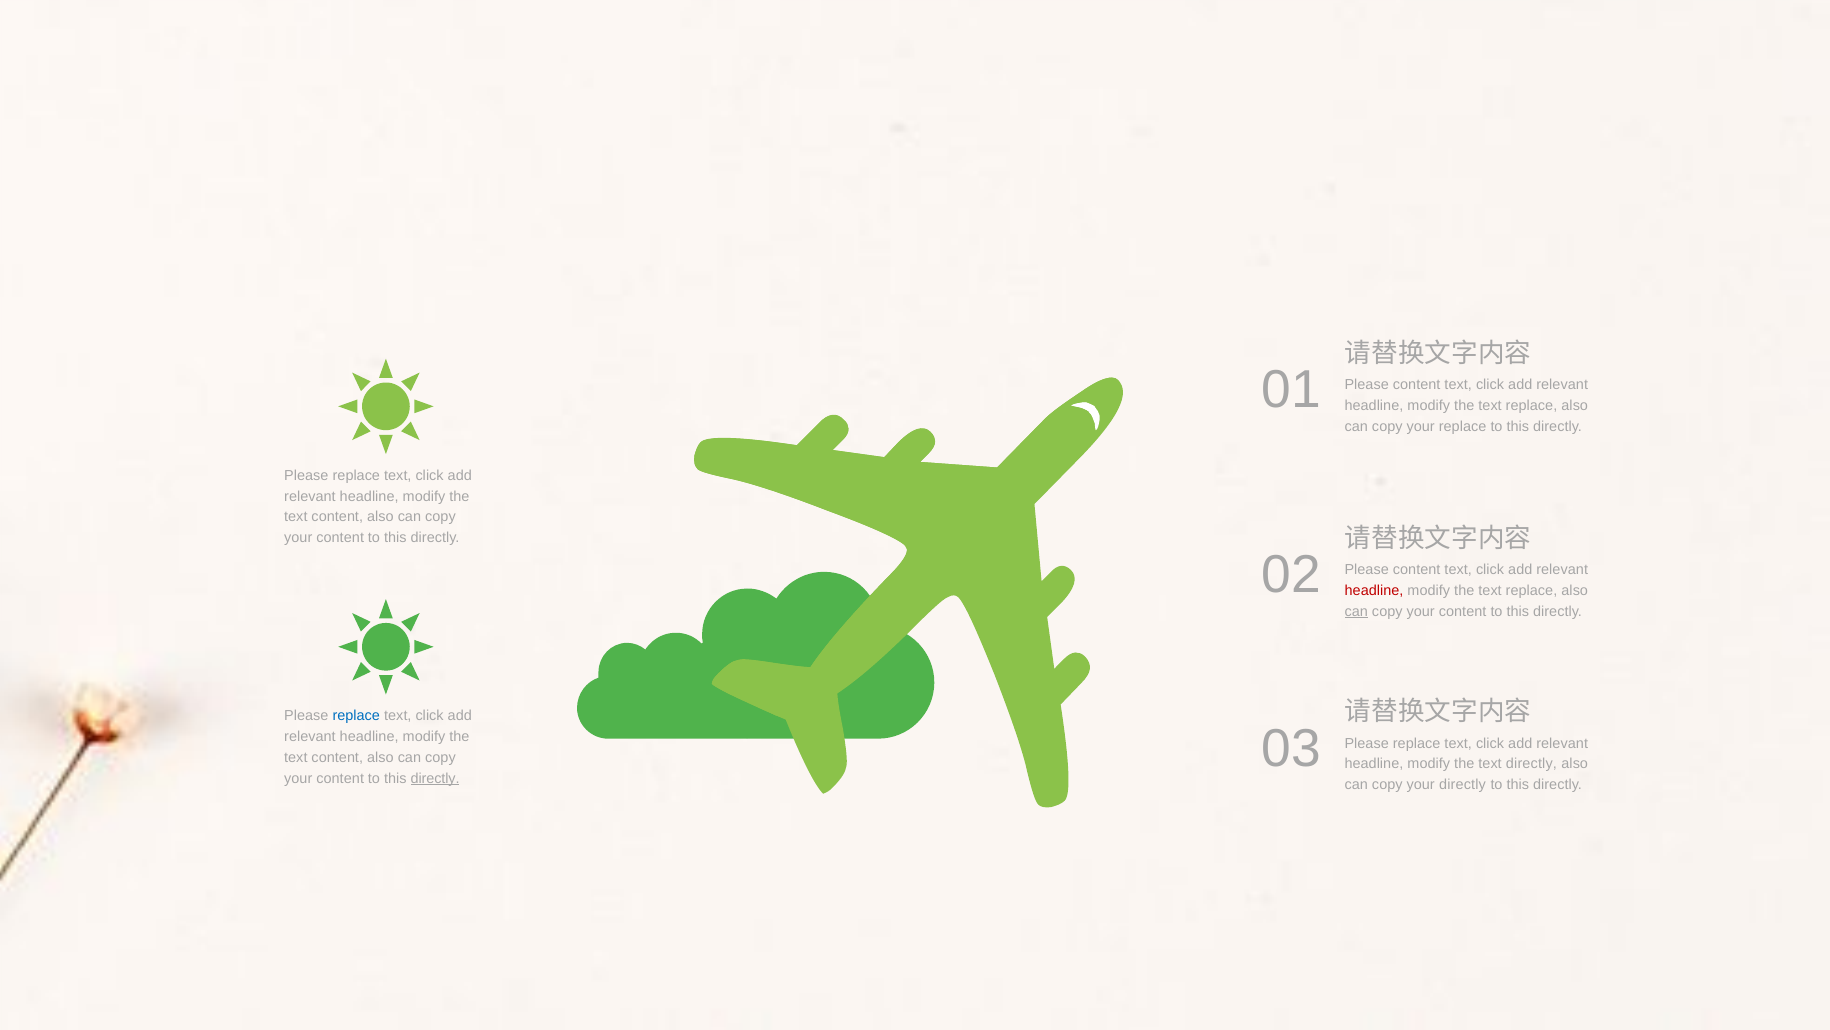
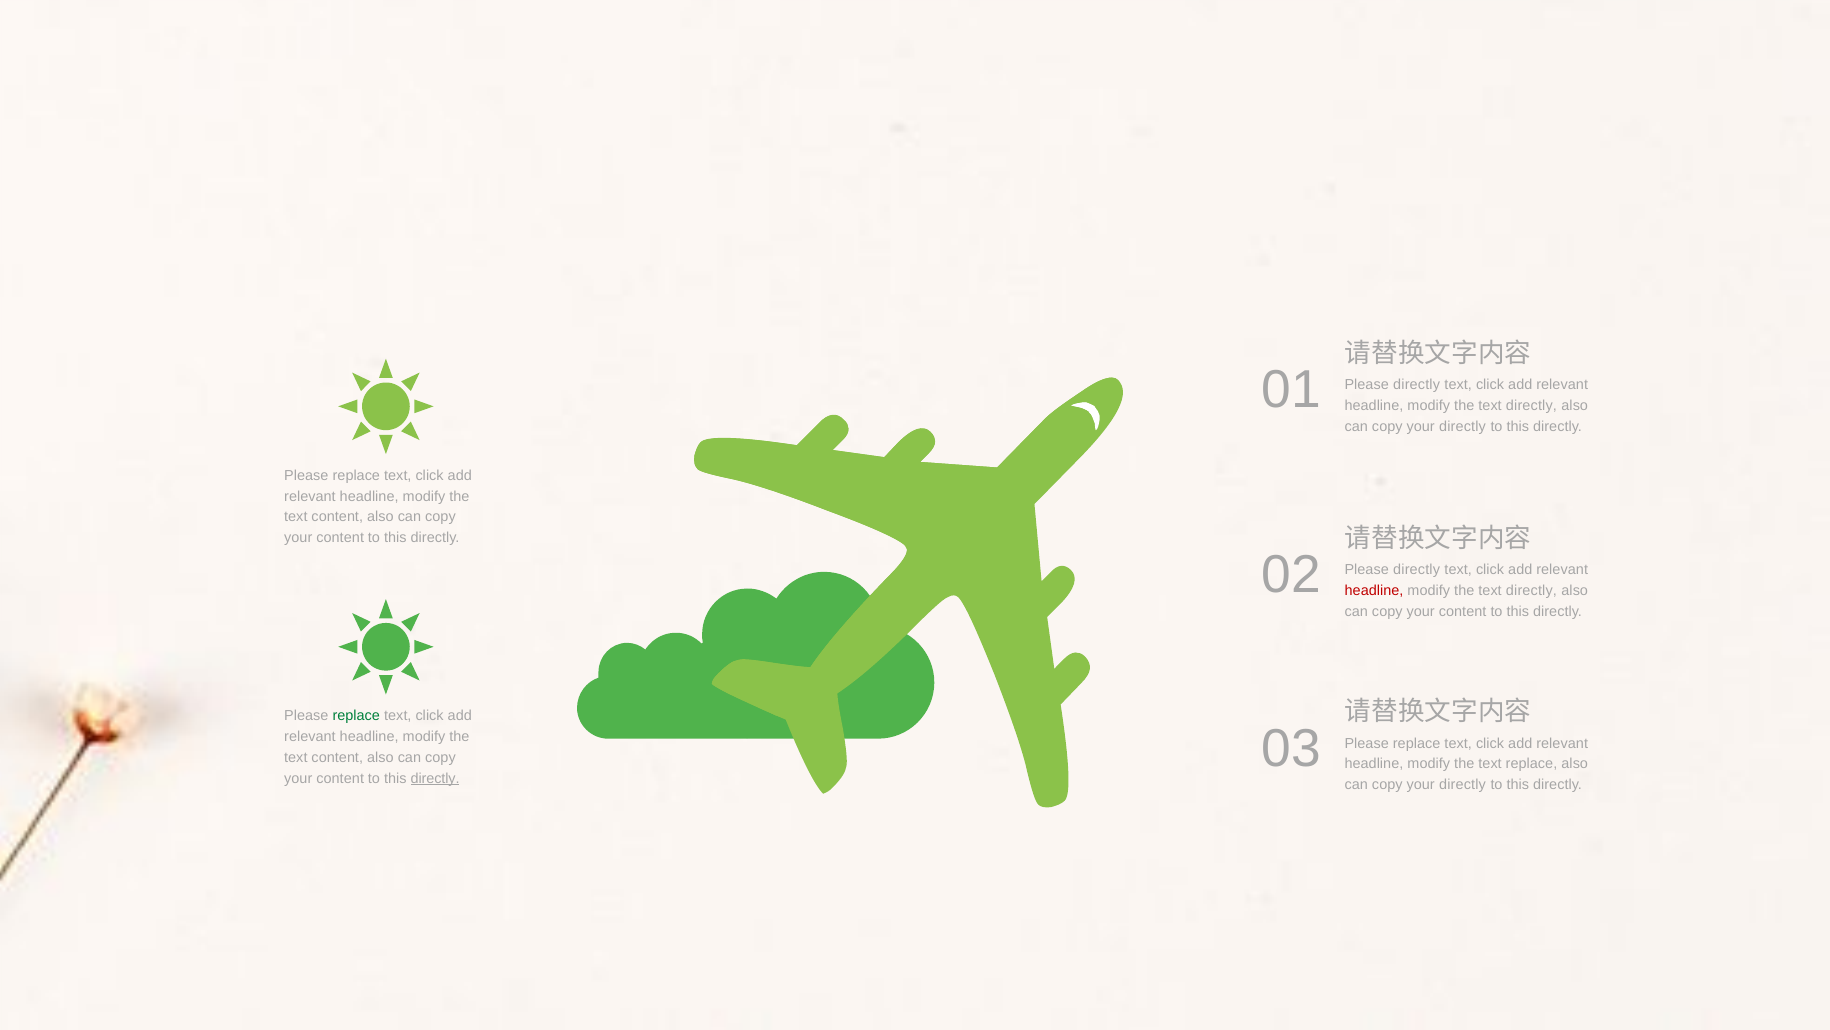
01 Please content: content -> directly (1417, 385)
replace: replace -> directly (1531, 405)
replace: replace -> directly (1463, 426)
02 Please content: content -> directly (1417, 570)
replace: replace -> directly (1531, 590)
can underline: present -> none (1356, 611)
replace colour: blue -> green (356, 716)
text directly: directly -> replace (1531, 764)
